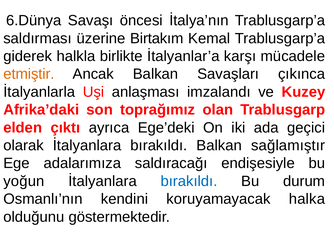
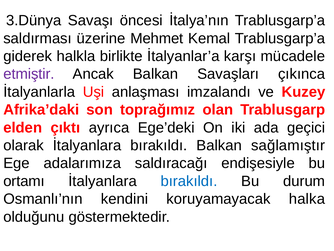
6.Dünya: 6.Dünya -> 3.Dünya (34, 20)
Birtakım: Birtakım -> Mehmet (157, 38)
etmiştir colour: orange -> purple (29, 74)
yoğun: yoğun -> ortamı (24, 181)
